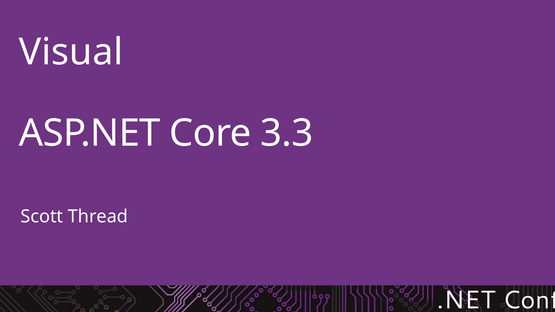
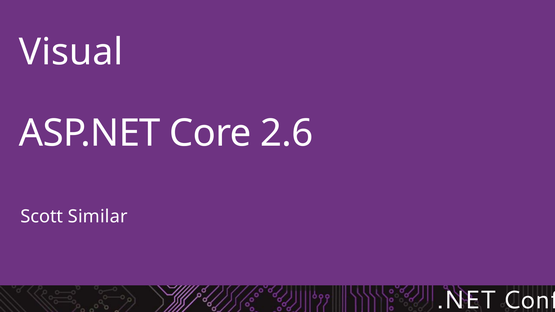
3.3: 3.3 -> 2.6 (287, 133)
Thread: Thread -> Similar (98, 217)
